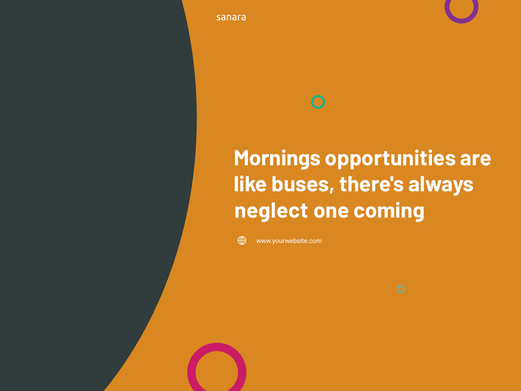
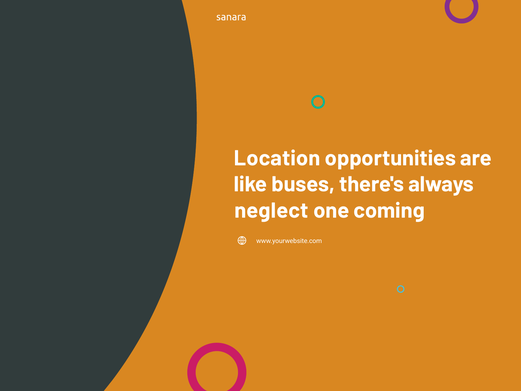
Mornings: Mornings -> Location (277, 158)
